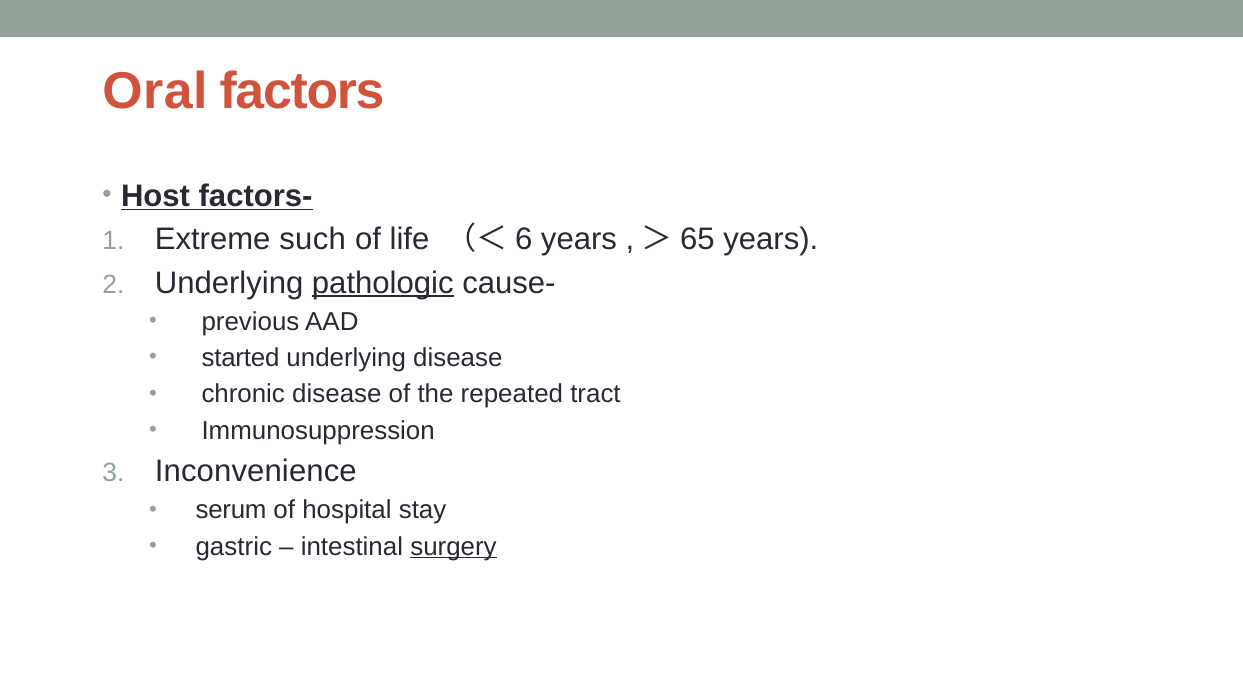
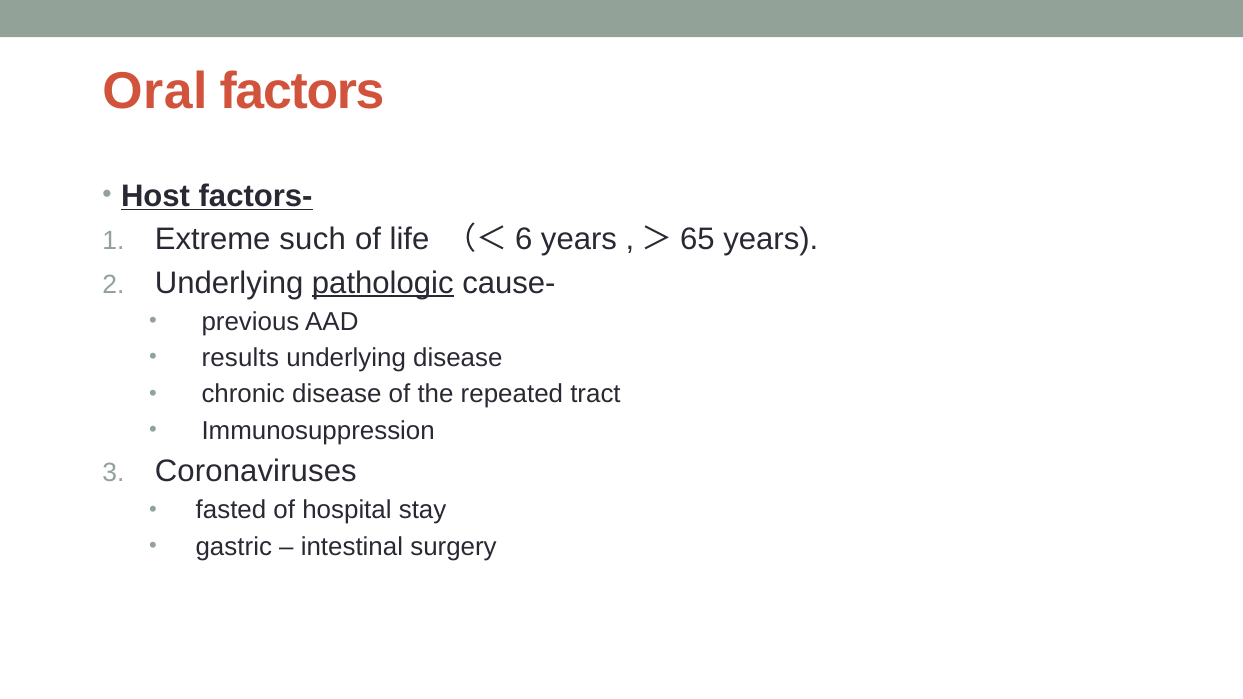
started: started -> results (240, 358)
Inconvenience: Inconvenience -> Coronaviruses (256, 471)
serum: serum -> fasted (231, 510)
surgery underline: present -> none (454, 547)
